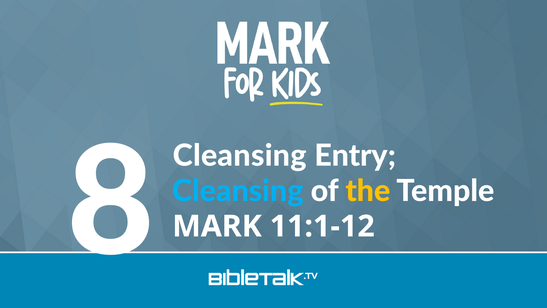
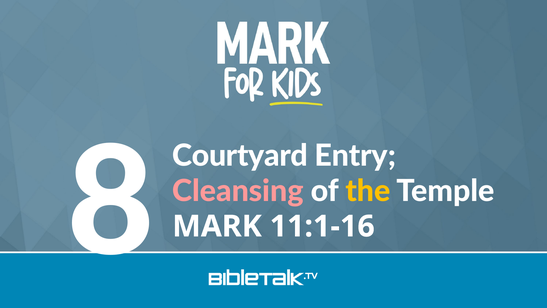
8 Cleansing: Cleansing -> Courtyard (240, 156)
Cleansing colour: light blue -> pink (238, 191)
11:1-12: 11:1-12 -> 11:1-16 (322, 226)
